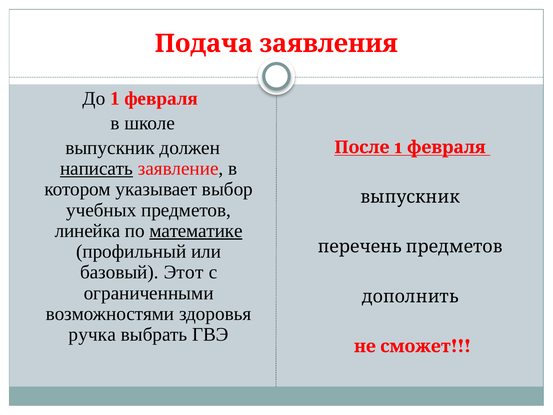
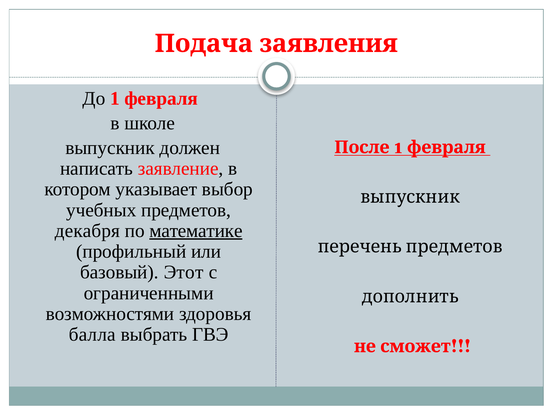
написать underline: present -> none (97, 168)
линейка: линейка -> декабря (87, 231)
ручка: ручка -> балла (92, 334)
